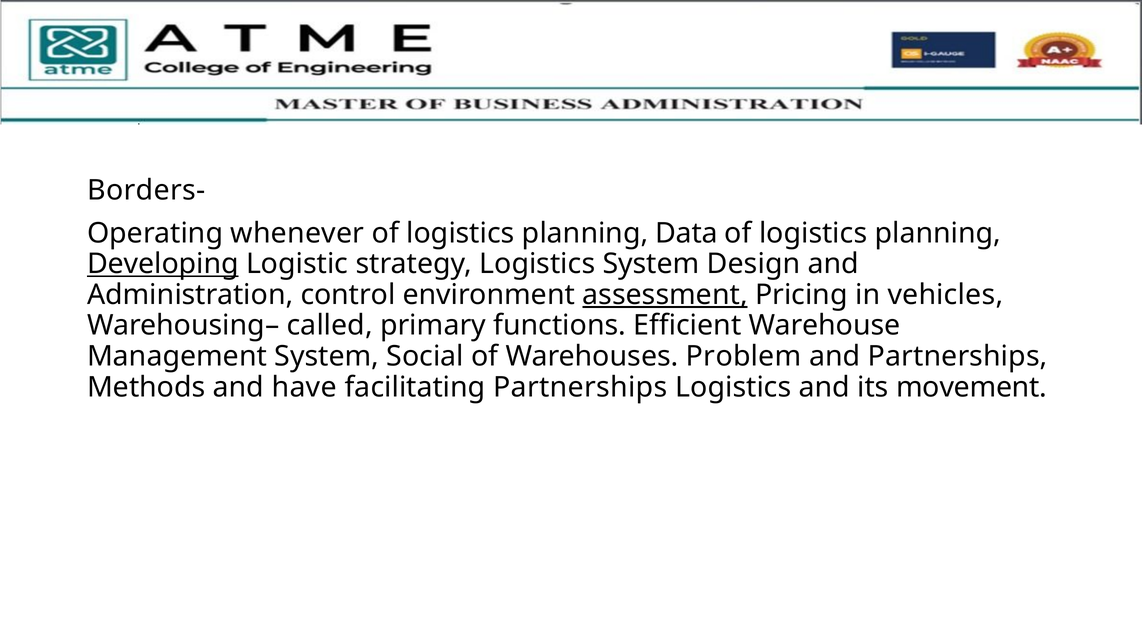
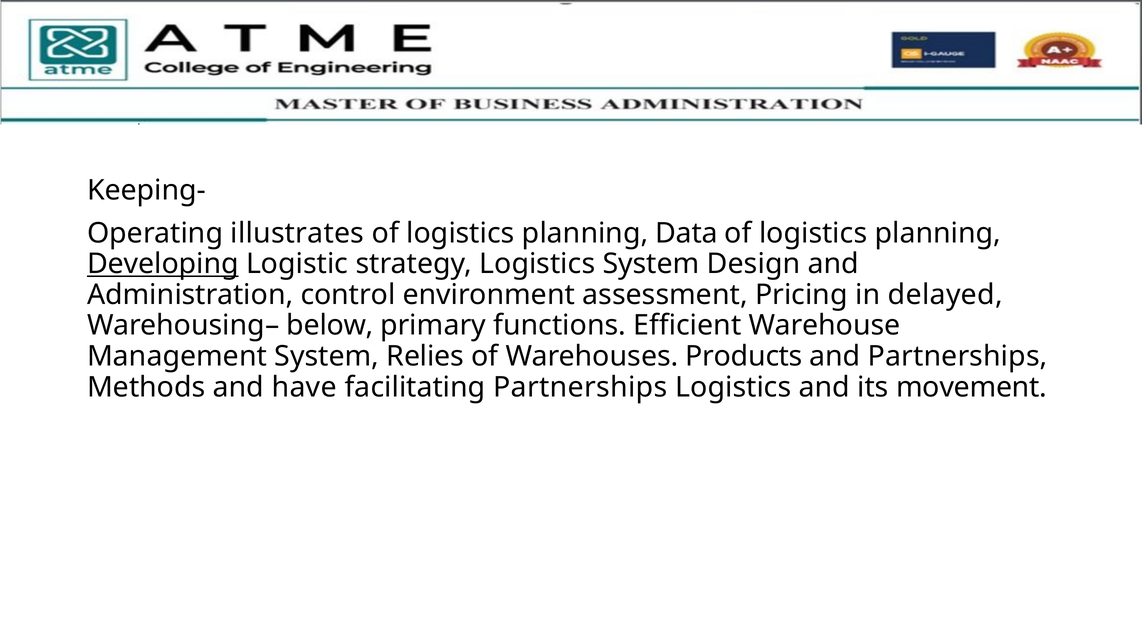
Borders-: Borders- -> Keeping- (147, 191)
whenever: whenever -> illustrates (297, 233)
assessment underline: present -> none (665, 295)
vehicles: vehicles -> delayed (945, 295)
called: called -> below (330, 326)
Social: Social -> Relies (425, 357)
Problem: Problem -> Products (744, 357)
